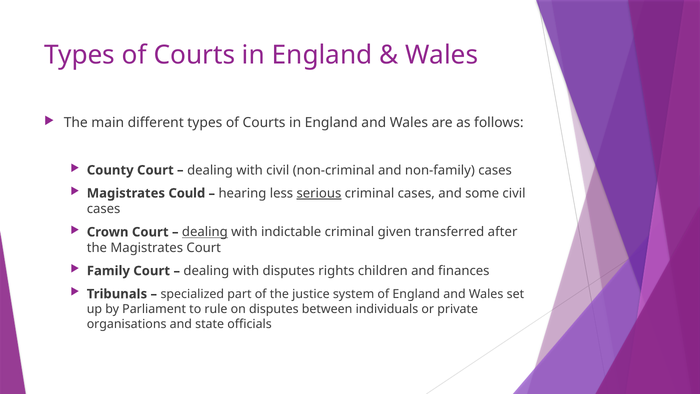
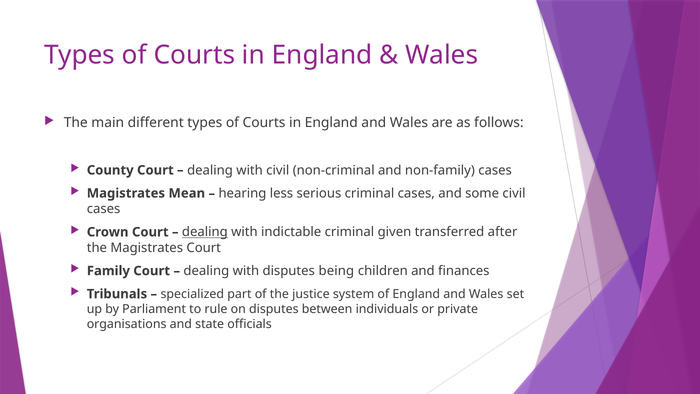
Could: Could -> Mean (187, 193)
serious underline: present -> none (319, 193)
rights: rights -> being (336, 271)
